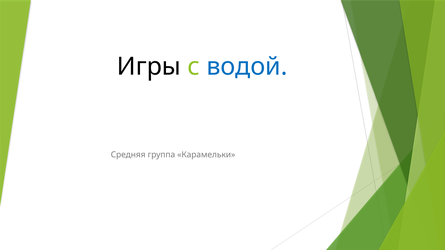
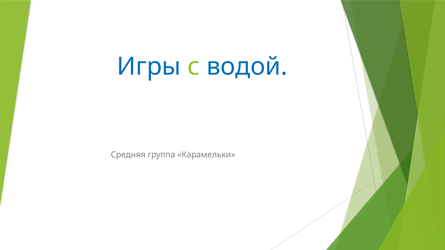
Игры colour: black -> blue (149, 67)
